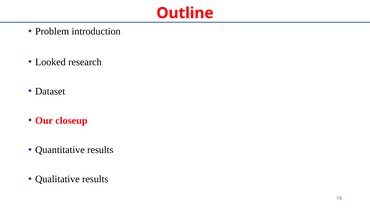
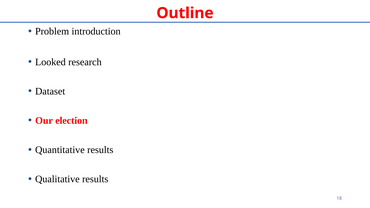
closeup: closeup -> election (71, 121)
